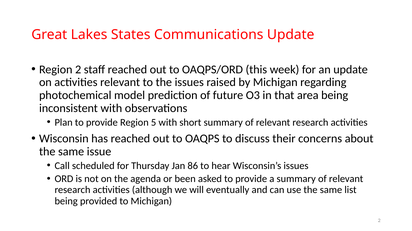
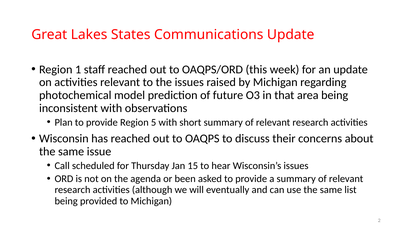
Region 2: 2 -> 1 (78, 70)
86: 86 -> 15 (193, 166)
